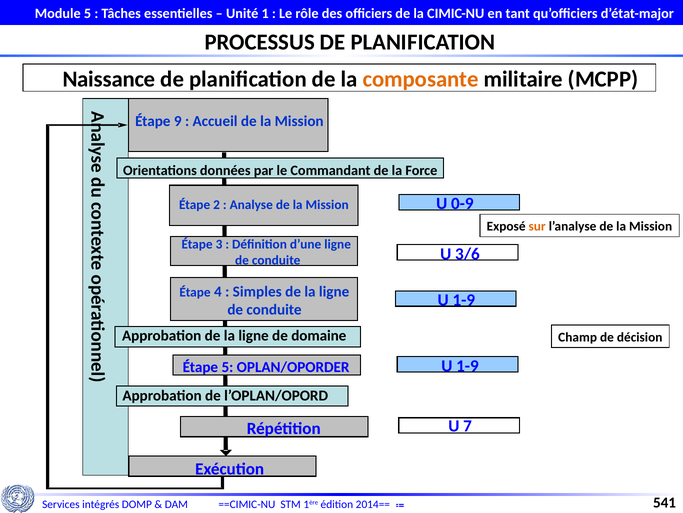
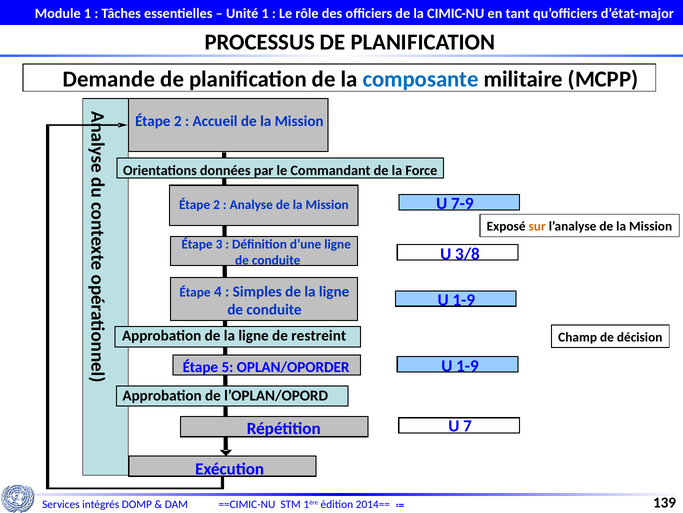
Module 5: 5 -> 1 (88, 14)
Naissance: Naissance -> Demande (109, 79)
composante colour: orange -> blue (421, 79)
9: 9 -> 2 (178, 121)
0-9: 0-9 -> 7-9 (462, 203)
3/6: 3/6 -> 3/8 (467, 254)
domaine: domaine -> restreint (319, 335)
541: 541 -> 139 (665, 502)
